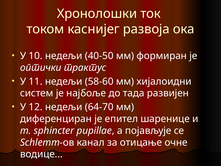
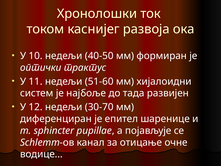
58-60: 58-60 -> 51-60 (99, 81)
64-70: 64-70 -> 30-70 (99, 107)
